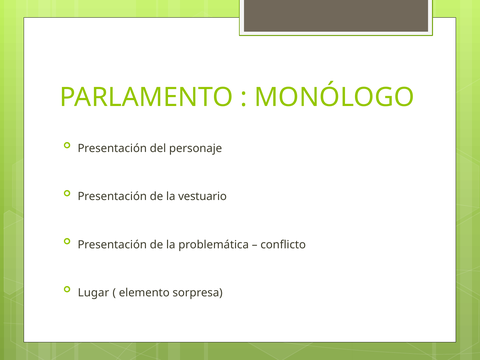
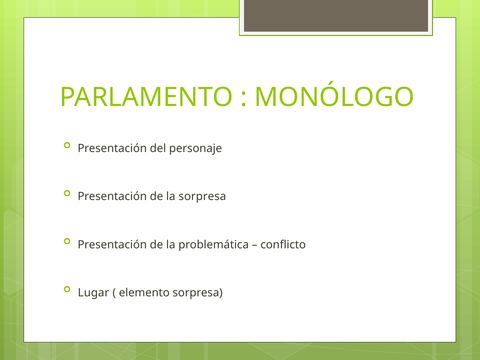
la vestuario: vestuario -> sorpresa (202, 197)
